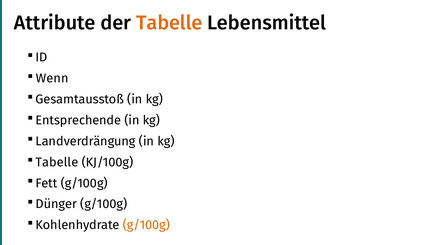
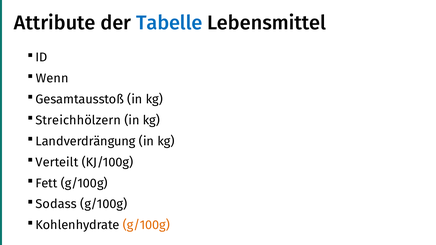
Tabelle colour: orange -> blue (169, 23)
Entsprechende: Entsprechende -> Streichhölzern (78, 120)
Tabelle: Tabelle -> Verteilt (57, 162)
Dünger: Dünger -> Sodass (56, 204)
